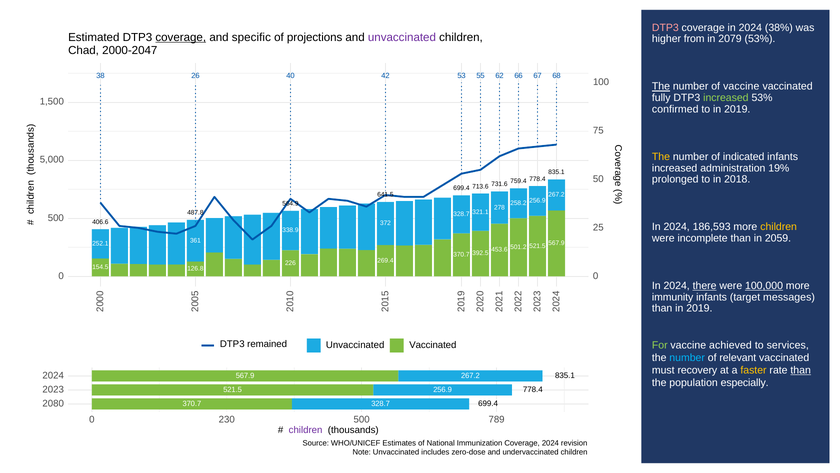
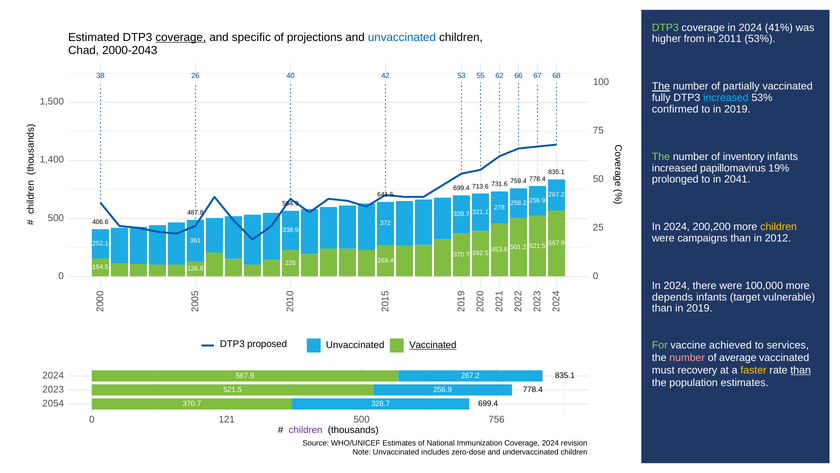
DTP3 colour: pink -> light green (665, 28)
38%: 38% -> 41% (779, 28)
unvaccinated colour: purple -> blue (402, 37)
2079: 2079 -> 2011 (730, 39)
2000-2047: 2000-2047 -> 2000-2043 (130, 50)
of vaccine: vaccine -> partially (741, 86)
increased colour: light green -> light blue (726, 98)
The colour: yellow -> light green (661, 157)
indicated: indicated -> inventory (744, 157)
5,000: 5,000 -> 1,400 (52, 159)
administration: administration -> papillomavirus (733, 168)
2018: 2018 -> 2041 (737, 179)
186,593: 186,593 -> 200,200 (712, 227)
incomplete: incomplete -> campaigns (703, 238)
2059: 2059 -> 2012 (778, 238)
there underline: present -> none (705, 286)
100,000 underline: present -> none (764, 286)
immunity: immunity -> depends (673, 297)
messages: messages -> vulnerable (789, 297)
remained: remained -> proposed (267, 344)
Vaccinated underline: none -> present (433, 345)
number colour: light blue -> pink (687, 357)
relevant: relevant -> average (738, 357)
population especially: especially -> estimates (745, 382)
2080: 2080 -> 2054 (53, 403)
230: 230 -> 121 (227, 419)
789: 789 -> 756 (497, 419)
